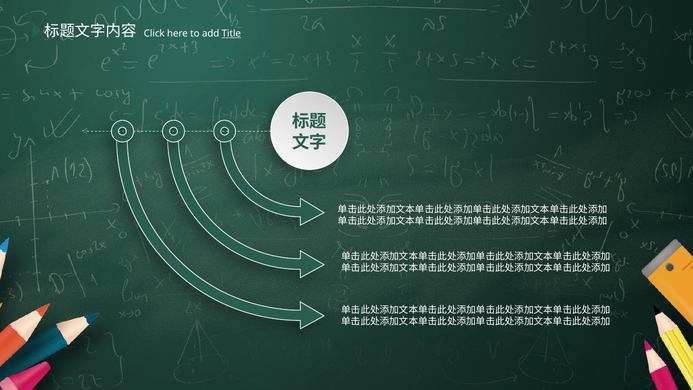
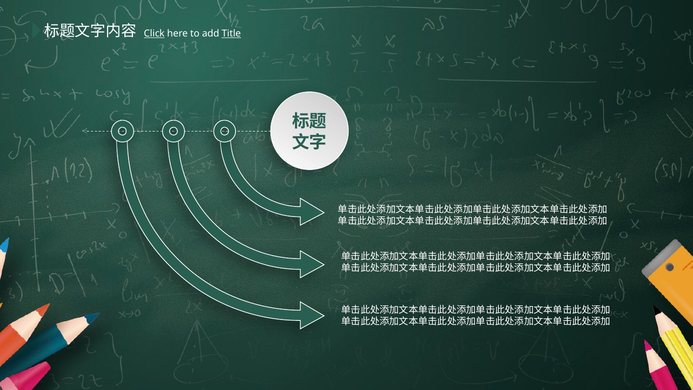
Click underline: none -> present (154, 33)
